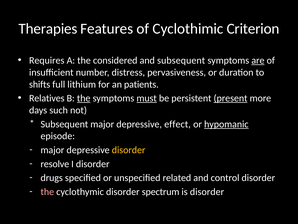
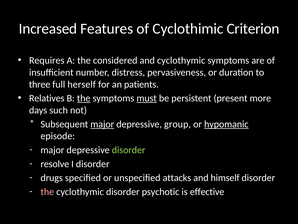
Therapies: Therapies -> Increased (48, 29)
and subsequent: subsequent -> cyclothymic (181, 60)
are underline: present -> none (258, 60)
shifts: shifts -> three (40, 84)
lithium: lithium -> herself (82, 84)
present underline: present -> none (231, 98)
major underline: none -> present (102, 124)
effect: effect -> group (178, 124)
disorder colour: yellow -> light green (129, 150)
related: related -> attacks (177, 177)
control: control -> himself (225, 177)
spectrum: spectrum -> psychotic (161, 191)
is disorder: disorder -> effective (207, 191)
